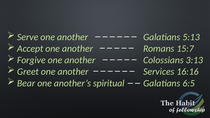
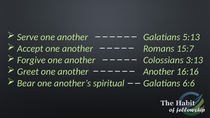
Services: Services -> Another (159, 72)
6:5: 6:5 -> 6:6 (189, 83)
